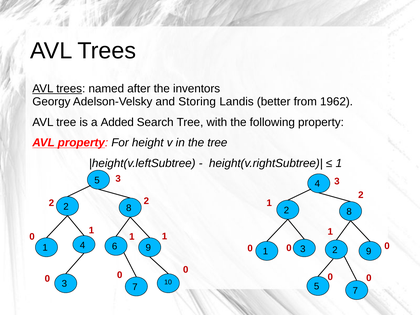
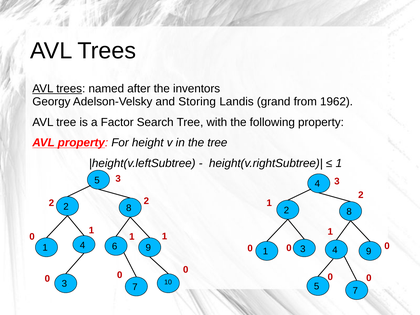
better: better -> grand (274, 102)
Added: Added -> Factor (117, 122)
1 3 2: 2 -> 4 (335, 250)
